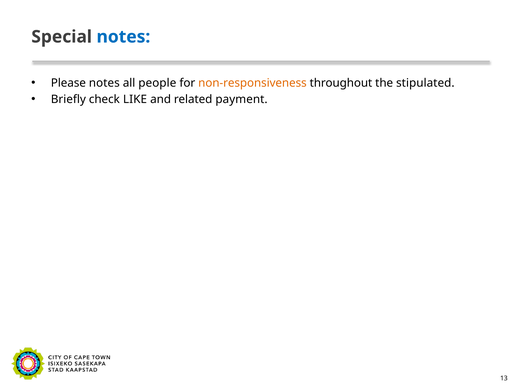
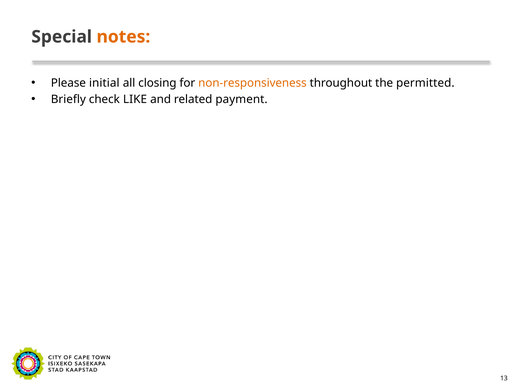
notes colour: blue -> orange (123, 37)
Please notes: notes -> initial (104, 83)
people: people -> closing (157, 83)
stipulated: stipulated -> permitted (425, 83)
